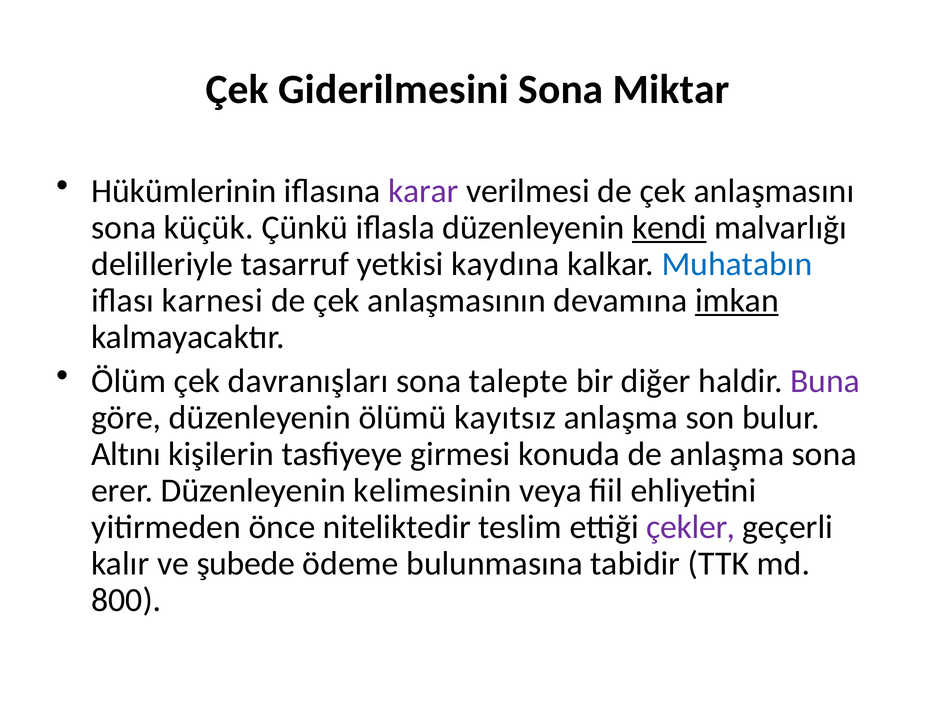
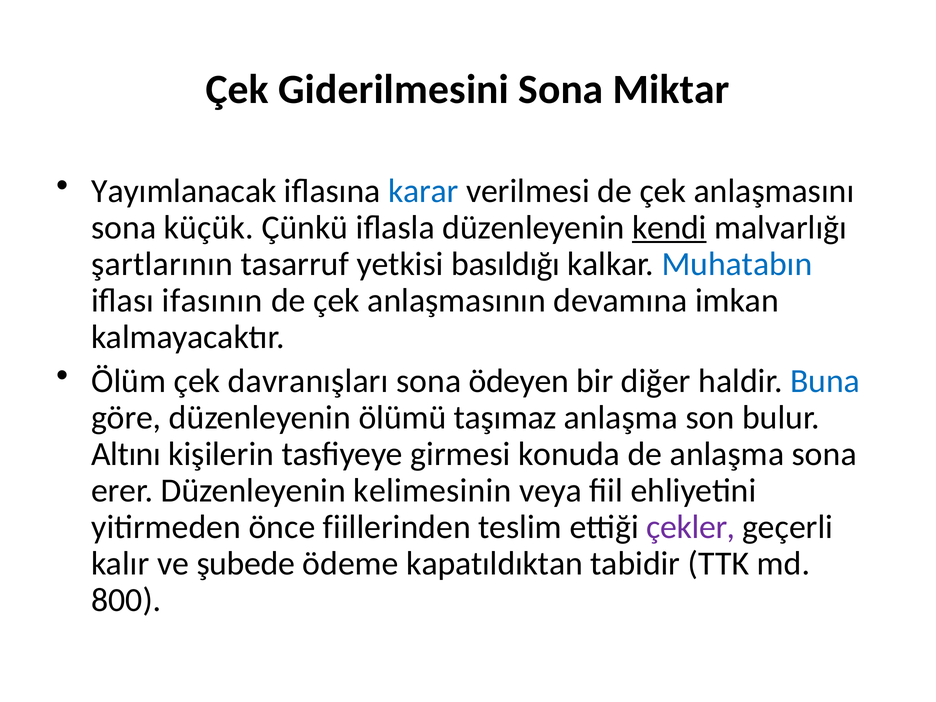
Hükümlerinin: Hükümlerinin -> Yayımlanacak (184, 191)
karar colour: purple -> blue (423, 191)
delilleriyle: delilleriyle -> şartlarının (162, 264)
kaydına: kaydına -> basıldığı (506, 264)
karnesi: karnesi -> ifasının (212, 301)
imkan underline: present -> none (737, 301)
talepte: talepte -> ödeyen (519, 381)
Buna colour: purple -> blue (825, 381)
kayıtsız: kayıtsız -> taşımaz (505, 417)
niteliktedir: niteliktedir -> fiillerinden (397, 527)
bulunmasına: bulunmasına -> kapatıldıktan (495, 563)
